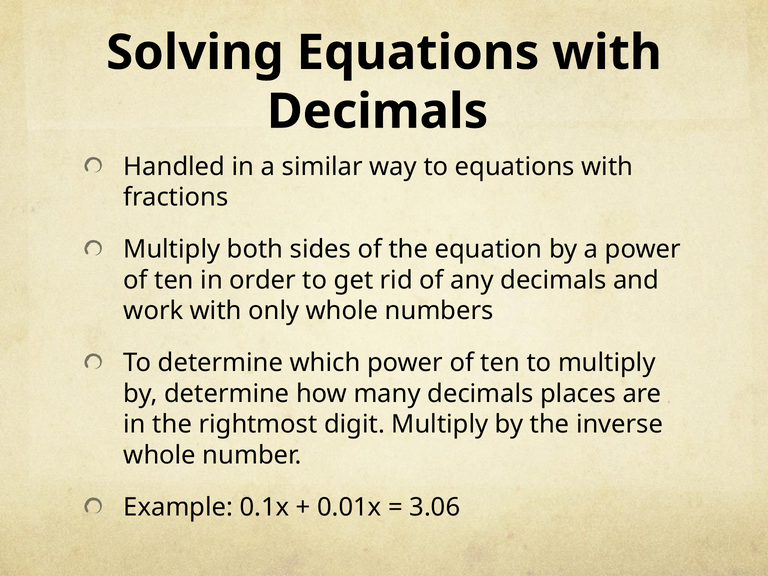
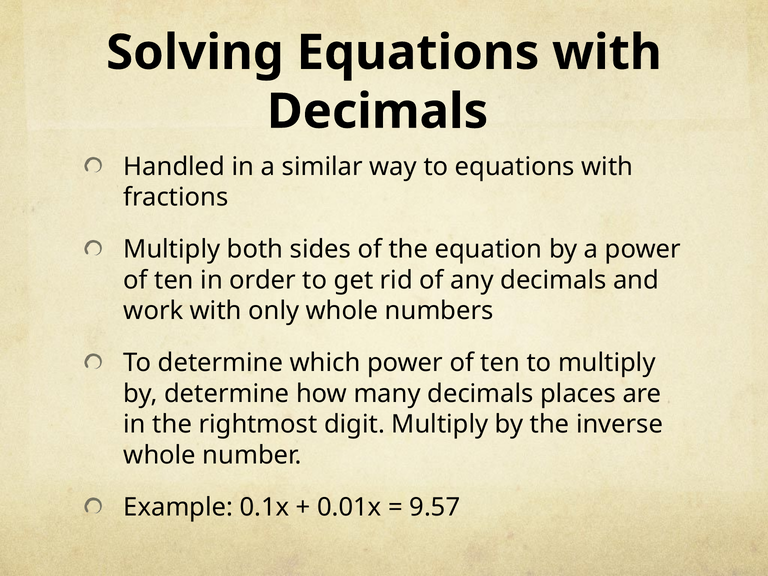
3.06: 3.06 -> 9.57 (435, 507)
